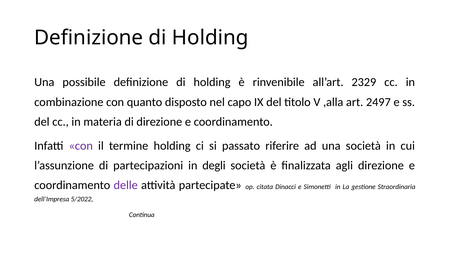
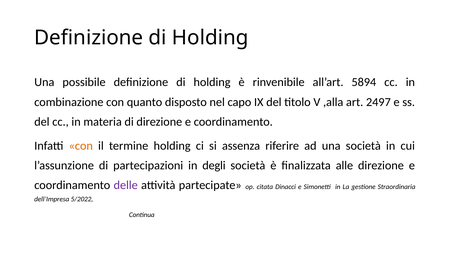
2329: 2329 -> 5894 (364, 82)
con colour: purple -> orange (81, 146)
passato: passato -> assenza (241, 146)
agli: agli -> alle (344, 165)
